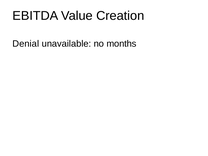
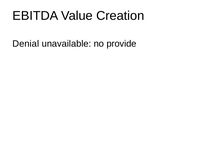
months: months -> provide (121, 44)
